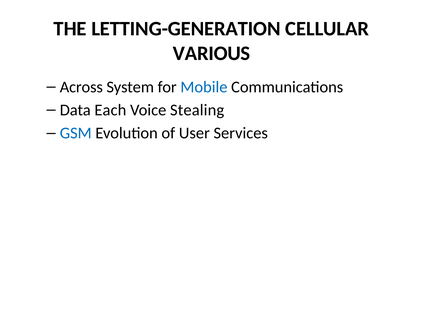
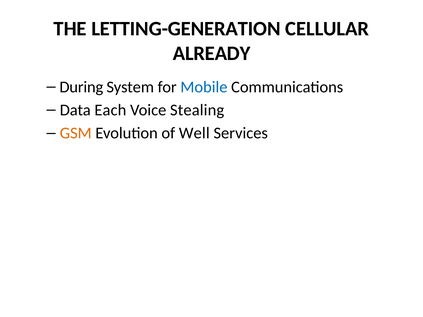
VARIOUS: VARIOUS -> ALREADY (212, 53)
Across: Across -> During (81, 87)
GSM colour: blue -> orange (76, 133)
User: User -> Well (194, 133)
